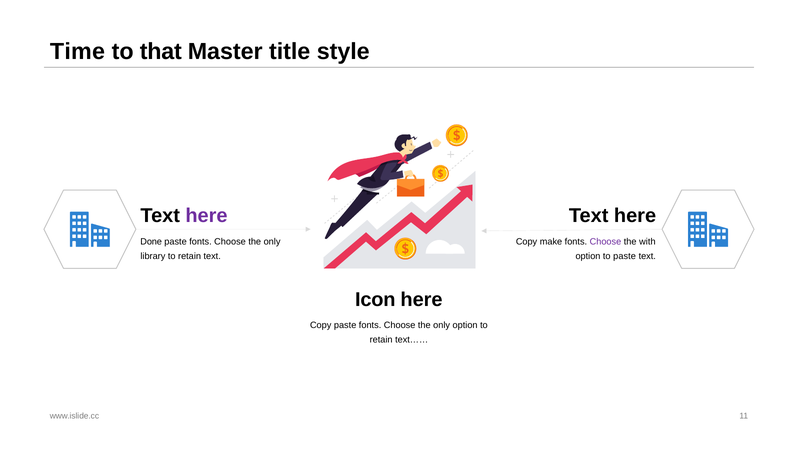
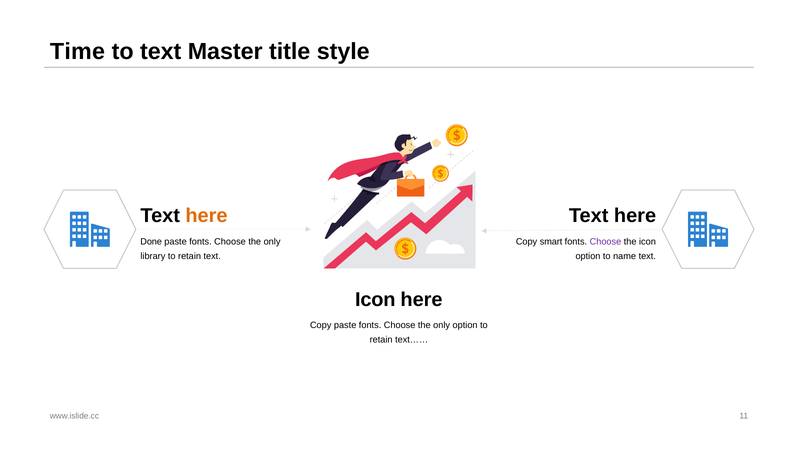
to that: that -> text (161, 52)
here colour: purple -> orange (207, 216)
make: make -> smart (551, 242)
the with: with -> icon (647, 242)
to paste: paste -> name (625, 256)
